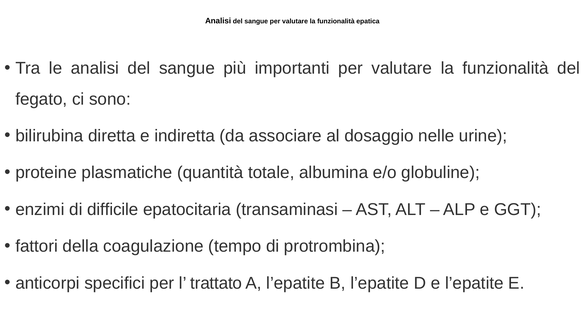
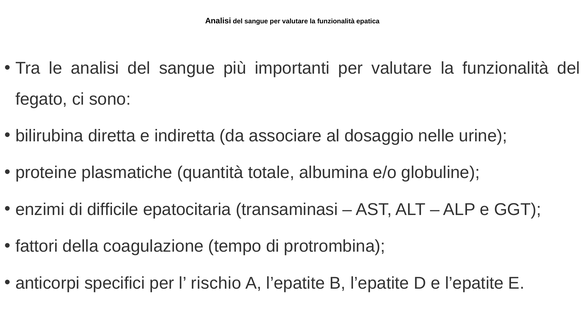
trattato: trattato -> rischio (216, 283)
